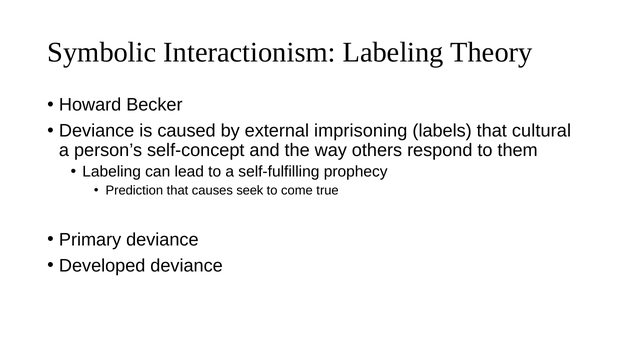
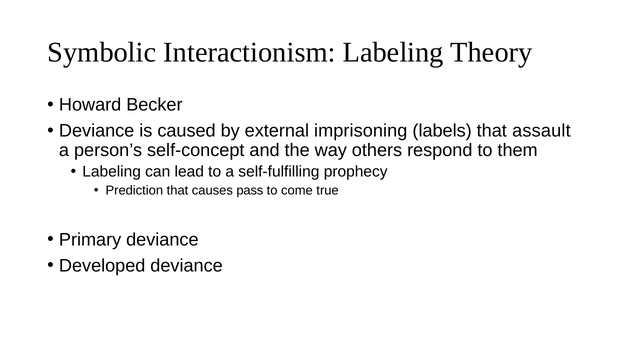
cultural: cultural -> assault (541, 131)
seek: seek -> pass (250, 191)
